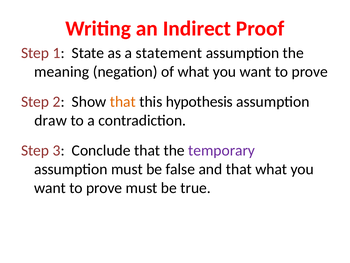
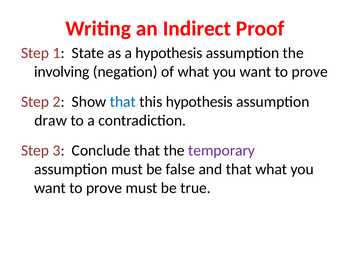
a statement: statement -> hypothesis (169, 53)
meaning: meaning -> involving (62, 72)
that colour: orange -> blue (123, 102)
